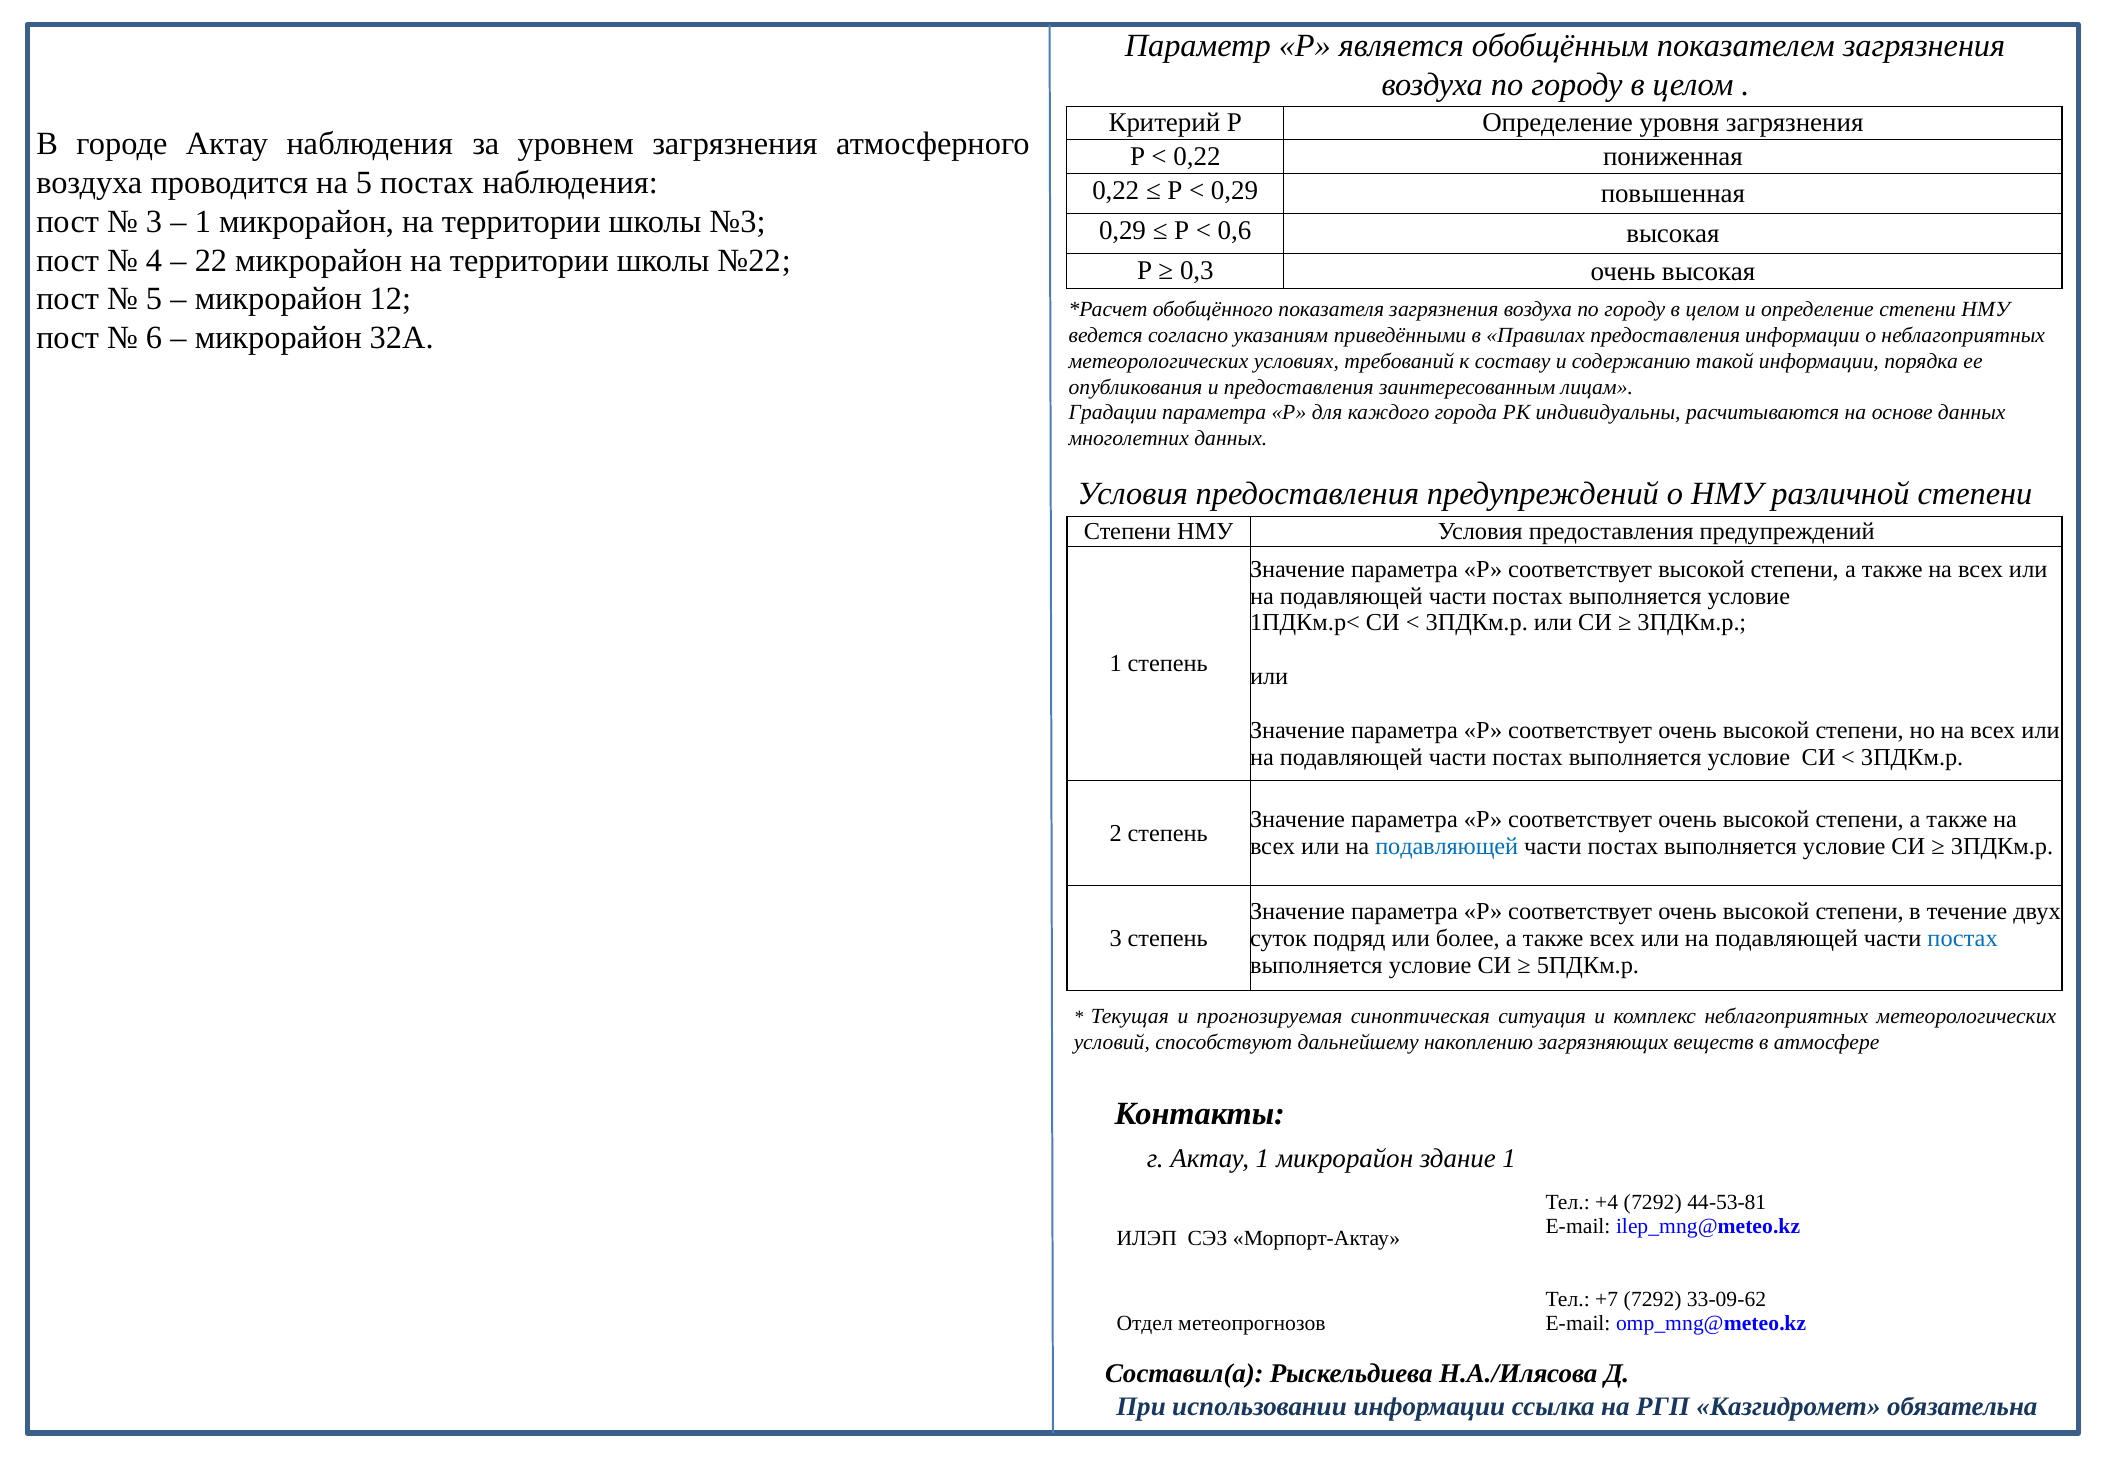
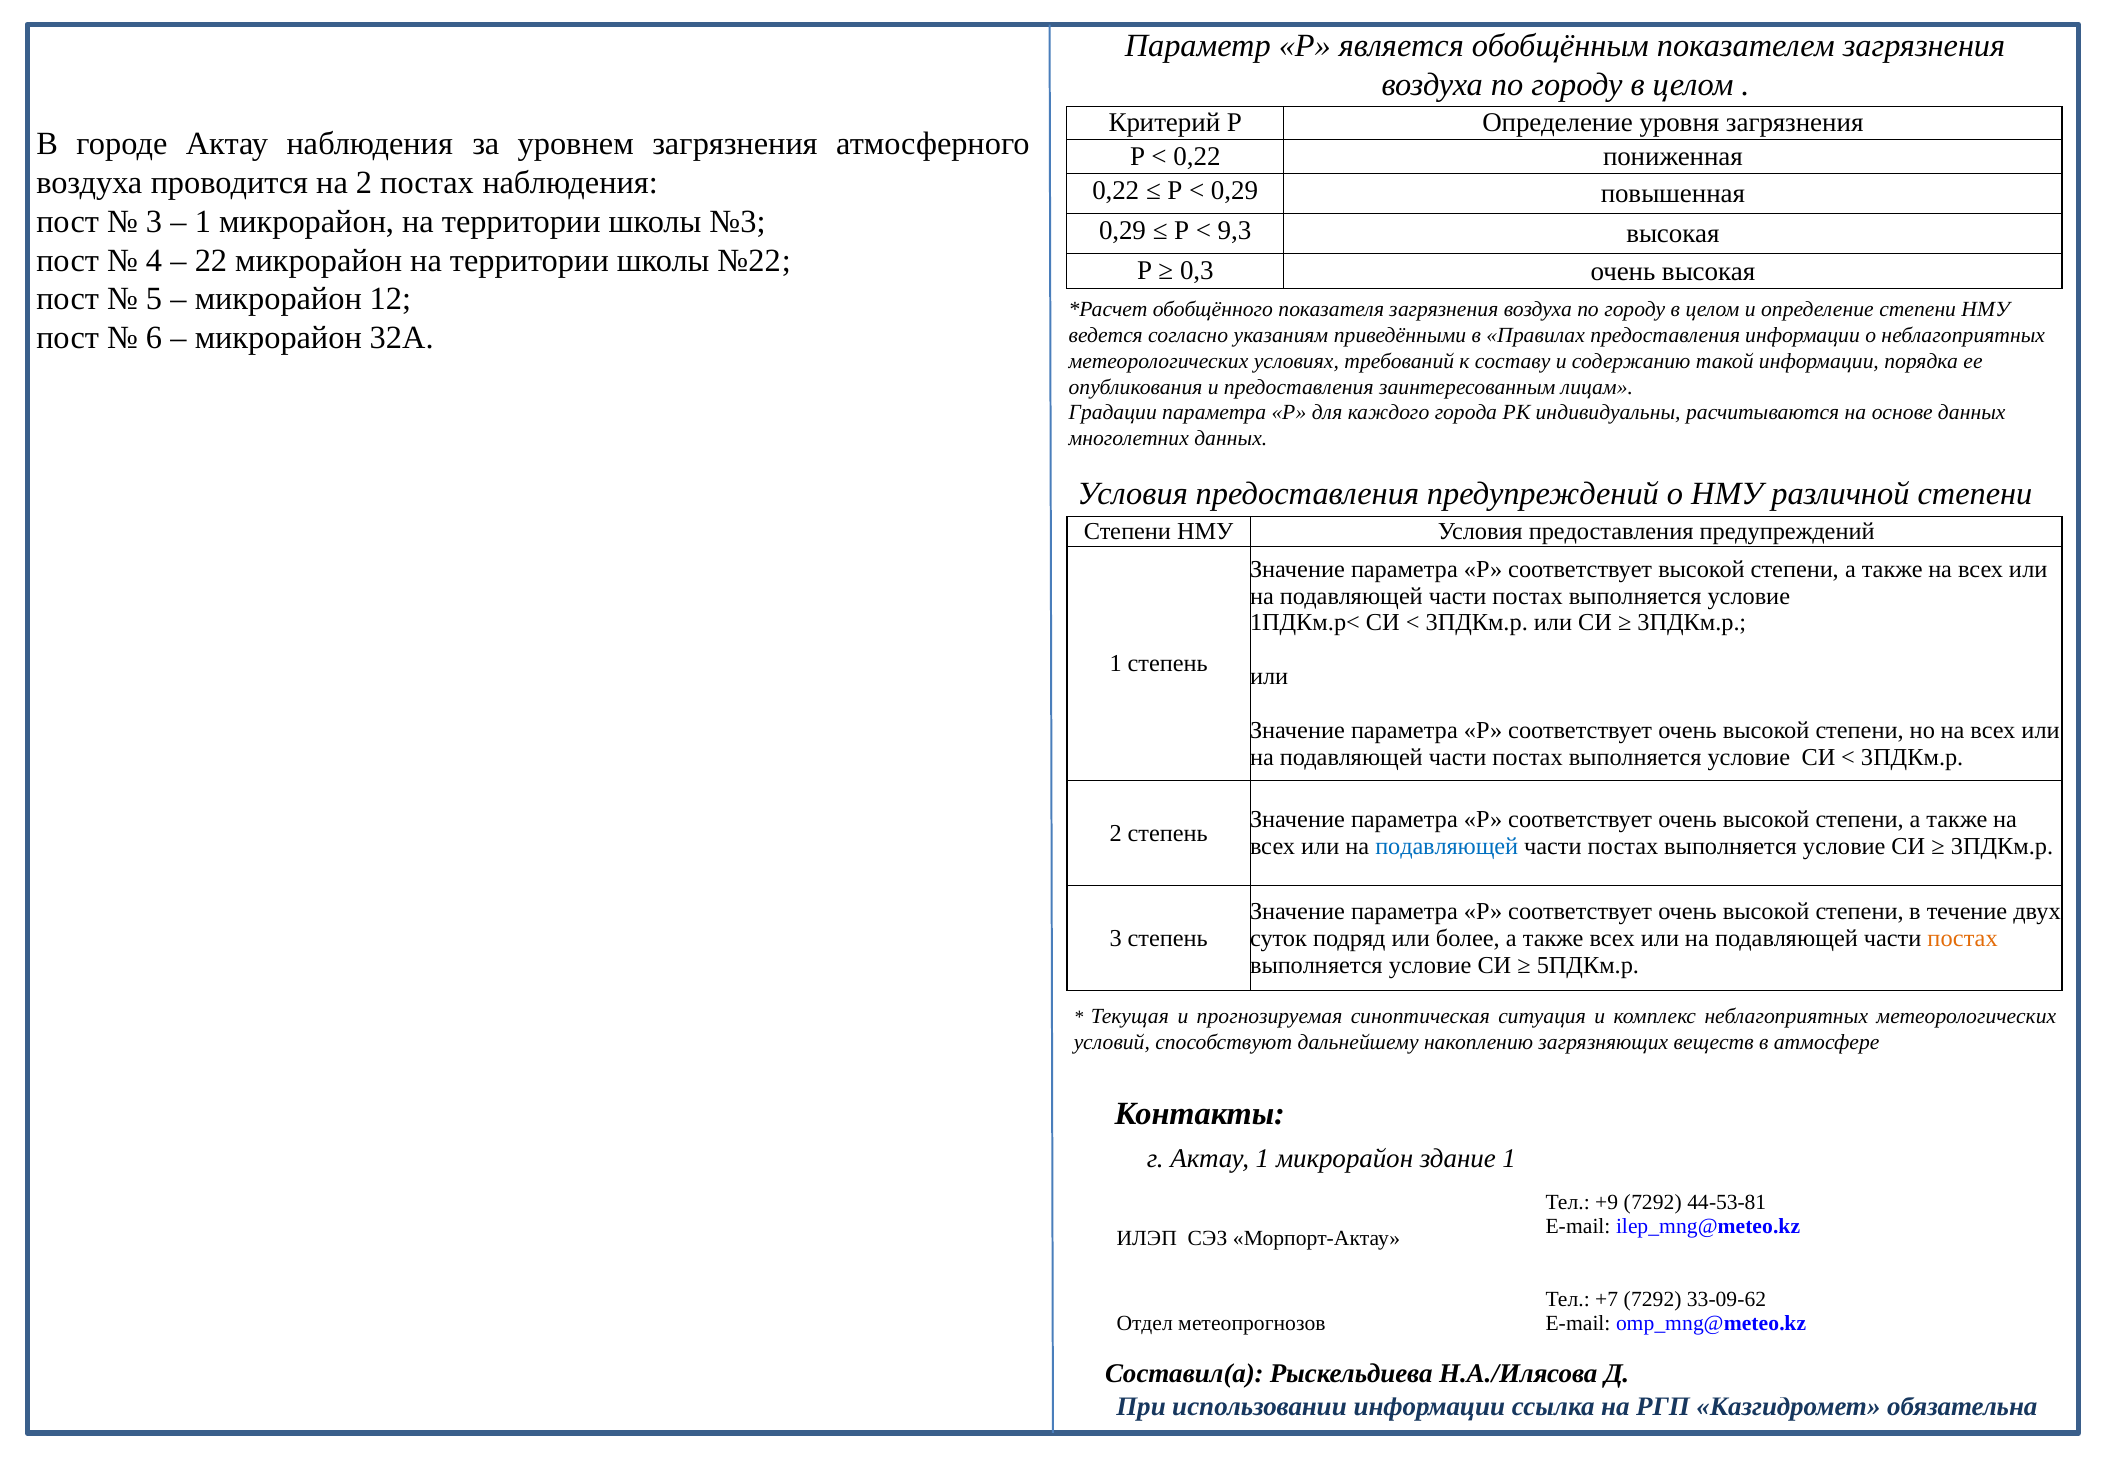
на 5: 5 -> 2 (364, 183)
0,6: 0,6 -> 9,3 (1235, 231)
постах colour: blue -> orange (1963, 938)
+4: +4 -> +9 (1607, 1202)
